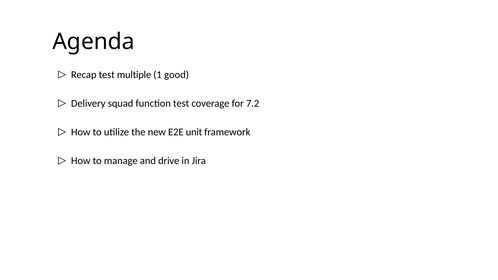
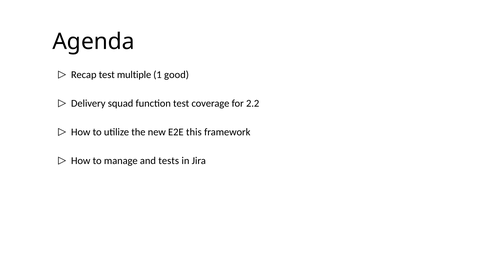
7.2: 7.2 -> 2.2 (253, 103)
unit: unit -> this (194, 132)
drive: drive -> tests (169, 161)
